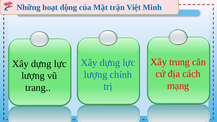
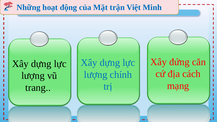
trung: trung -> đứng (179, 62)
